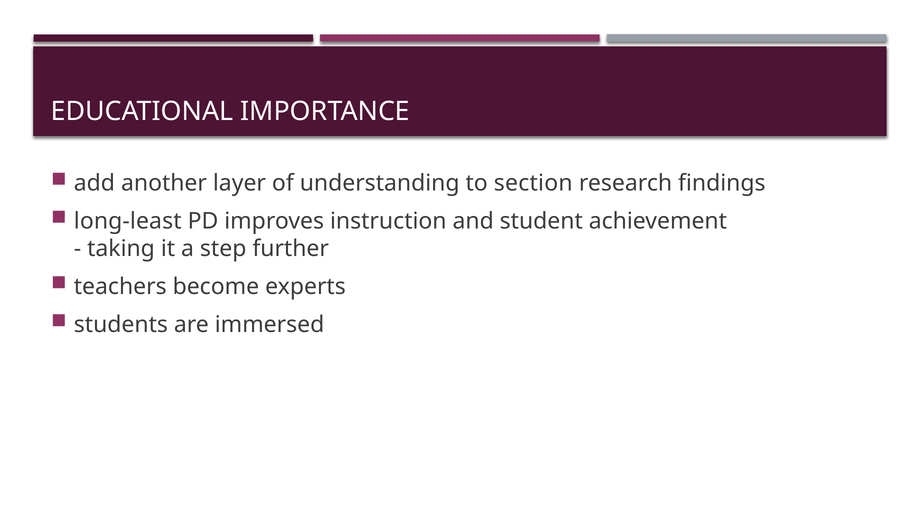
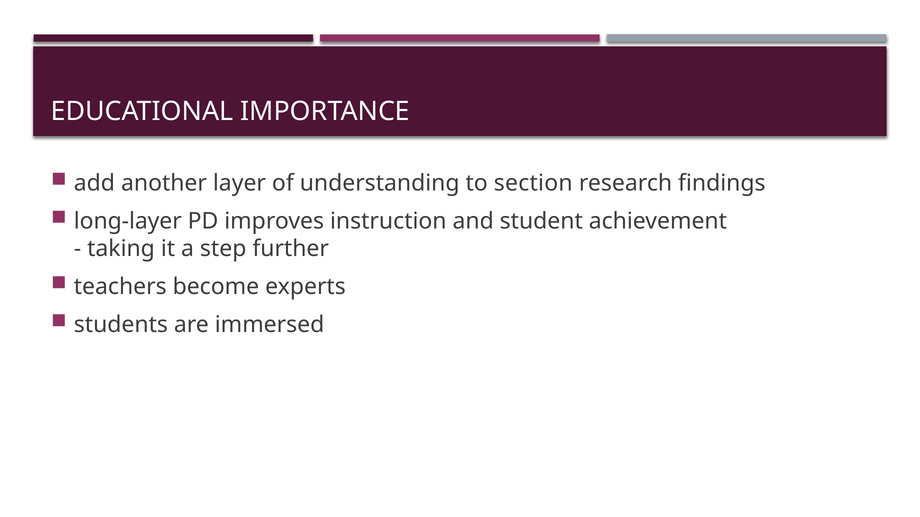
long-least: long-least -> long-layer (128, 221)
